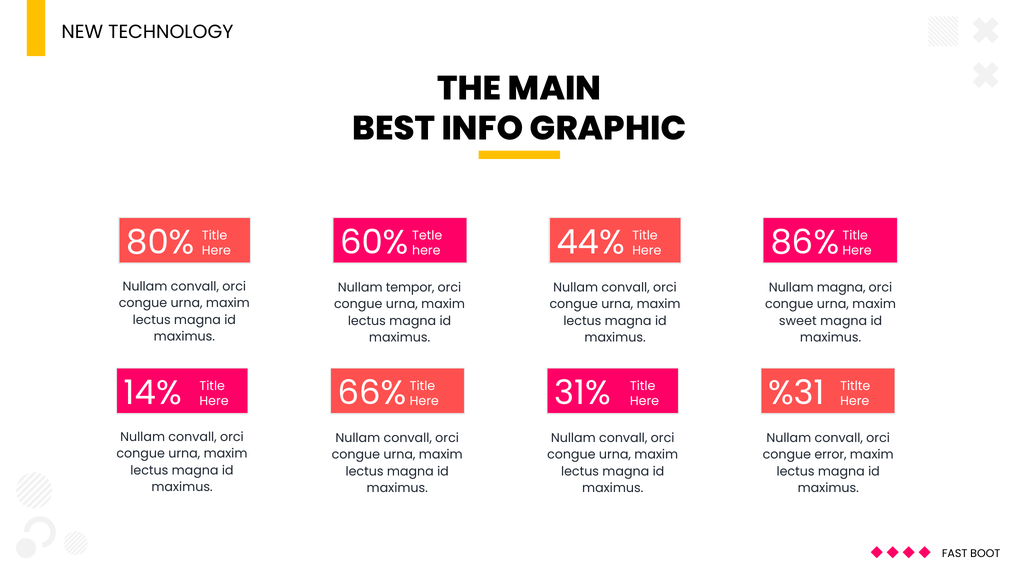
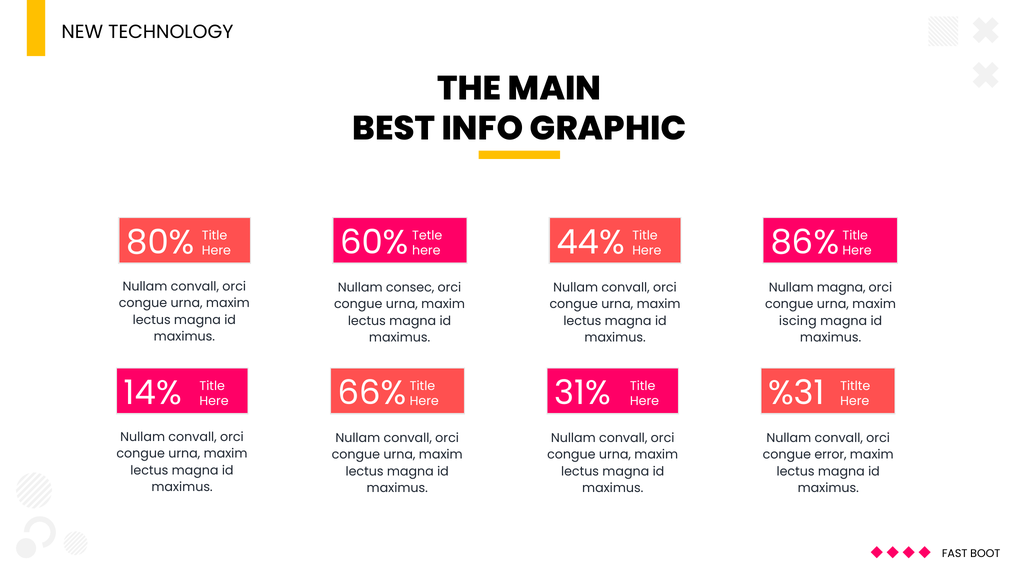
tempor: tempor -> consec (410, 288)
sweet: sweet -> iscing (798, 321)
